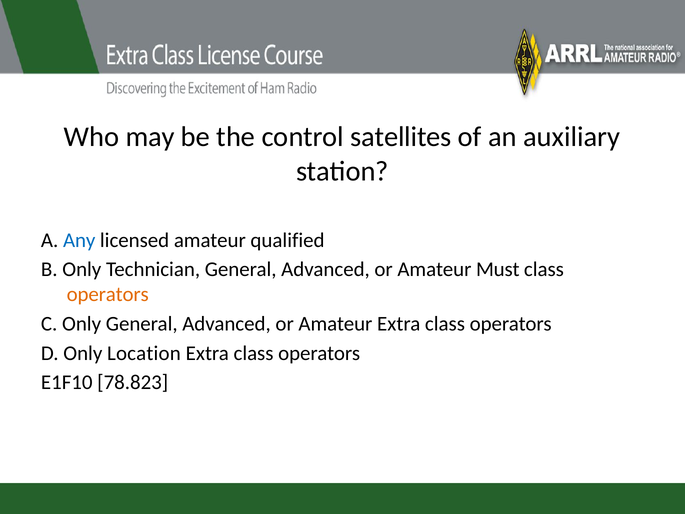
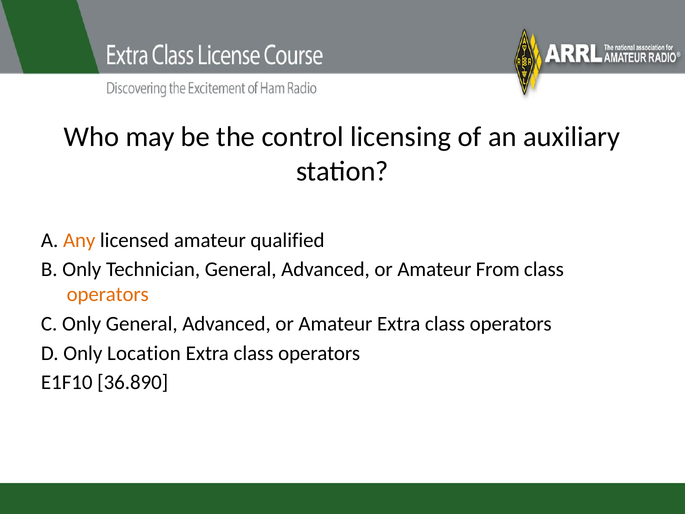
satellites: satellites -> licensing (401, 137)
Any colour: blue -> orange (79, 240)
Must: Must -> From (498, 269)
78.823: 78.823 -> 36.890 (133, 382)
